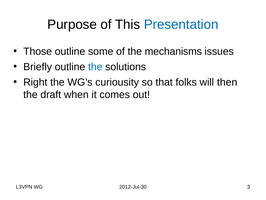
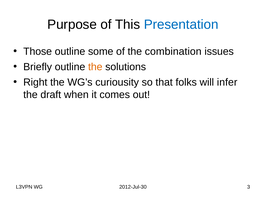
mechanisms: mechanisms -> combination (173, 51)
the colour: blue -> orange (95, 67)
then: then -> infer (227, 82)
